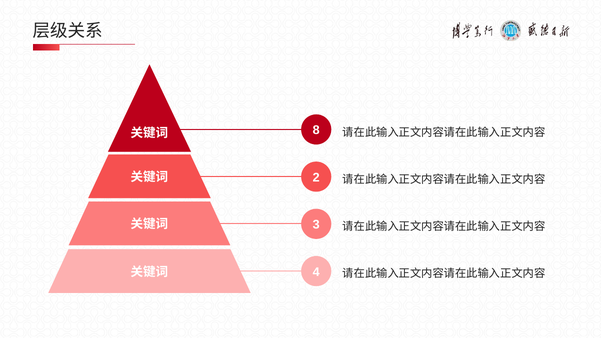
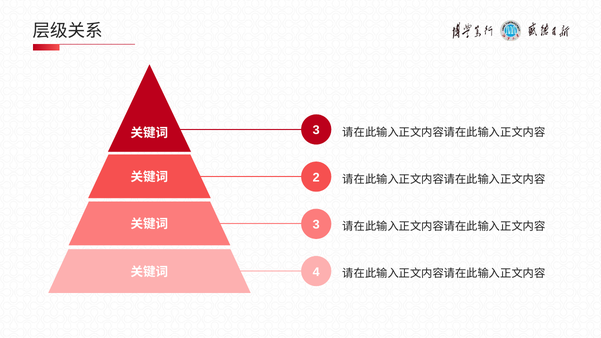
8: 8 -> 3 (316, 130)
